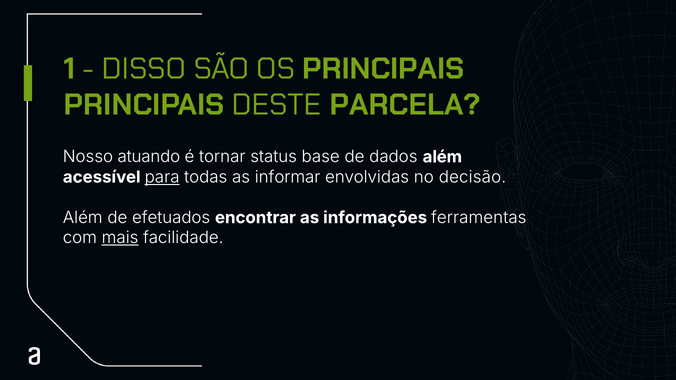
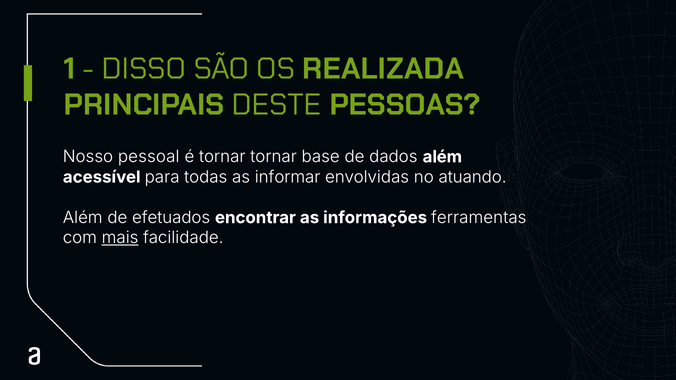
OS PRINCIPAIS: PRINCIPAIS -> REALIZADA (383, 69)
PARCELA: PARCELA -> PESSOAS (405, 105)
atuando: atuando -> pessoal (149, 157)
tornar status: status -> tornar (274, 157)
para underline: present -> none (162, 177)
decisão: decisão -> atuando (473, 177)
